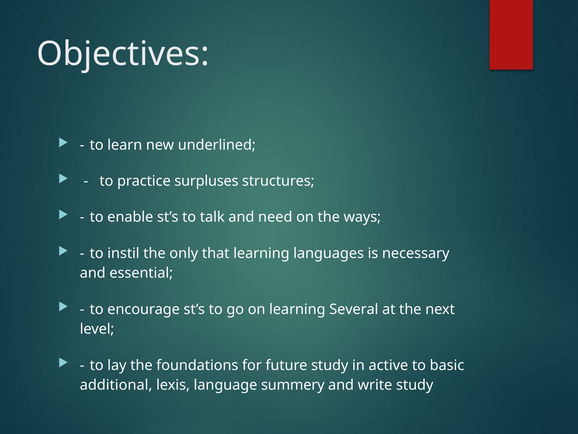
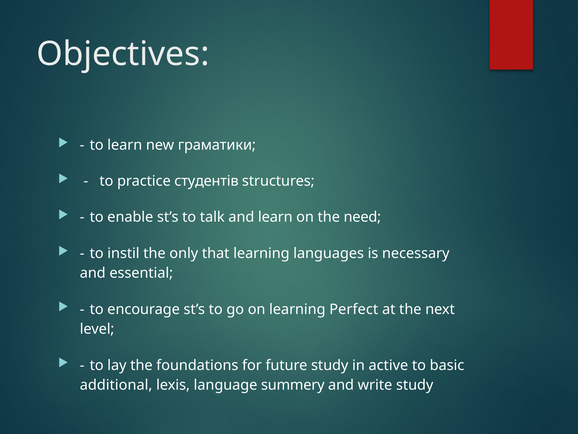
underlined: underlined -> граматики (217, 145)
surpluses: surpluses -> студентів (206, 181)
and need: need -> learn (275, 217)
ways: ways -> need (362, 217)
Several: Several -> Perfect (354, 309)
